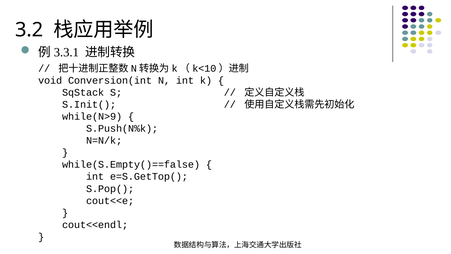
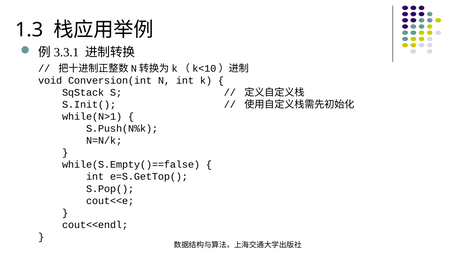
3.2: 3.2 -> 1.3 (29, 30)
while(N>9: while(N>9 -> while(N>1 (92, 116)
